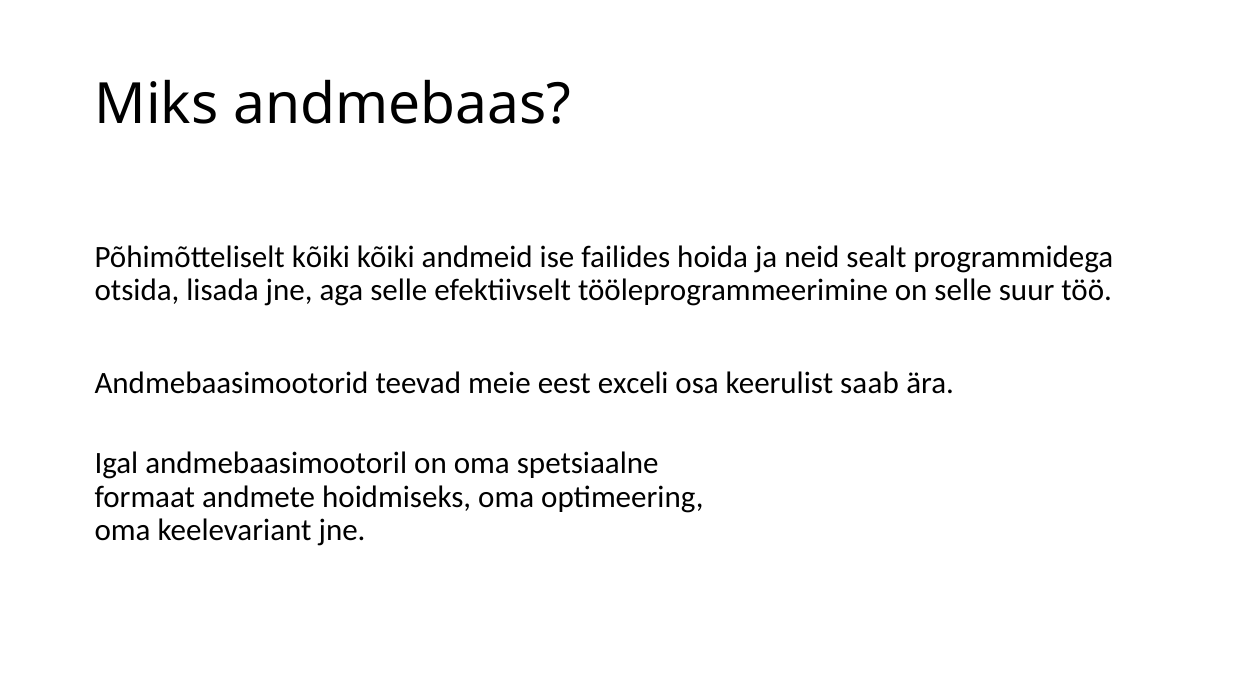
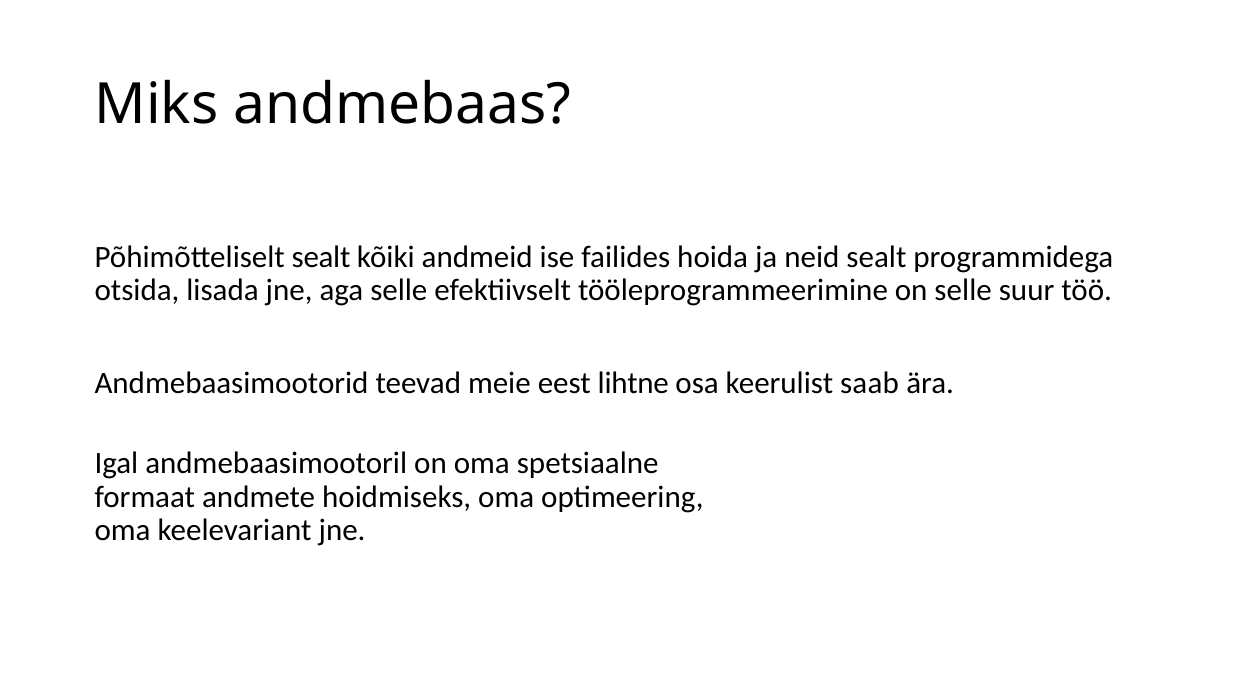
Põhimõtteliselt kõiki: kõiki -> sealt (321, 257)
exceli: exceli -> lihtne (633, 384)
